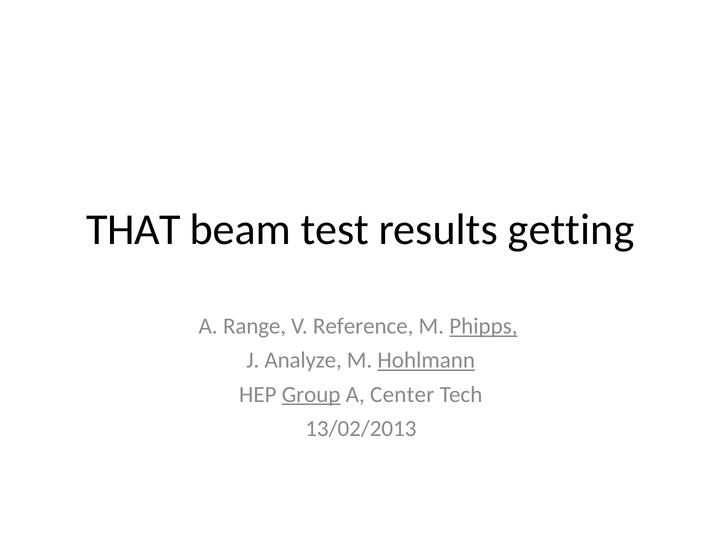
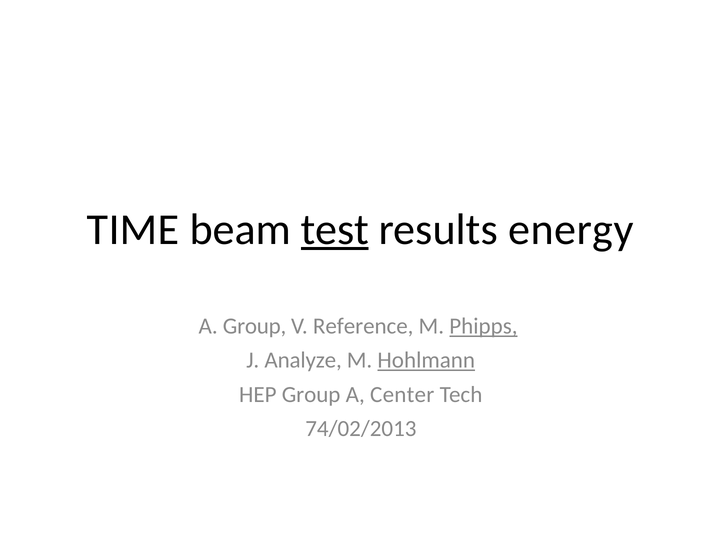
THAT: THAT -> TIME (133, 229)
test underline: none -> present (335, 229)
getting: getting -> energy (571, 229)
A Range: Range -> Group (255, 326)
Group underline: present -> none (311, 394)
13/02/2013: 13/02/2013 -> 74/02/2013 (361, 428)
